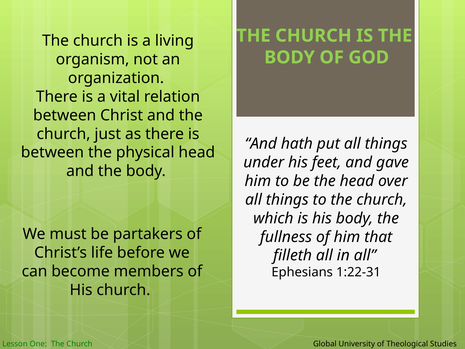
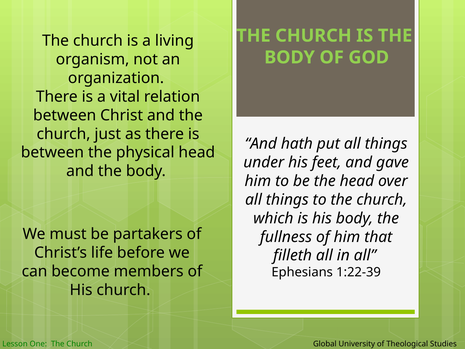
1:22-31: 1:22-31 -> 1:22-39 (359, 272)
